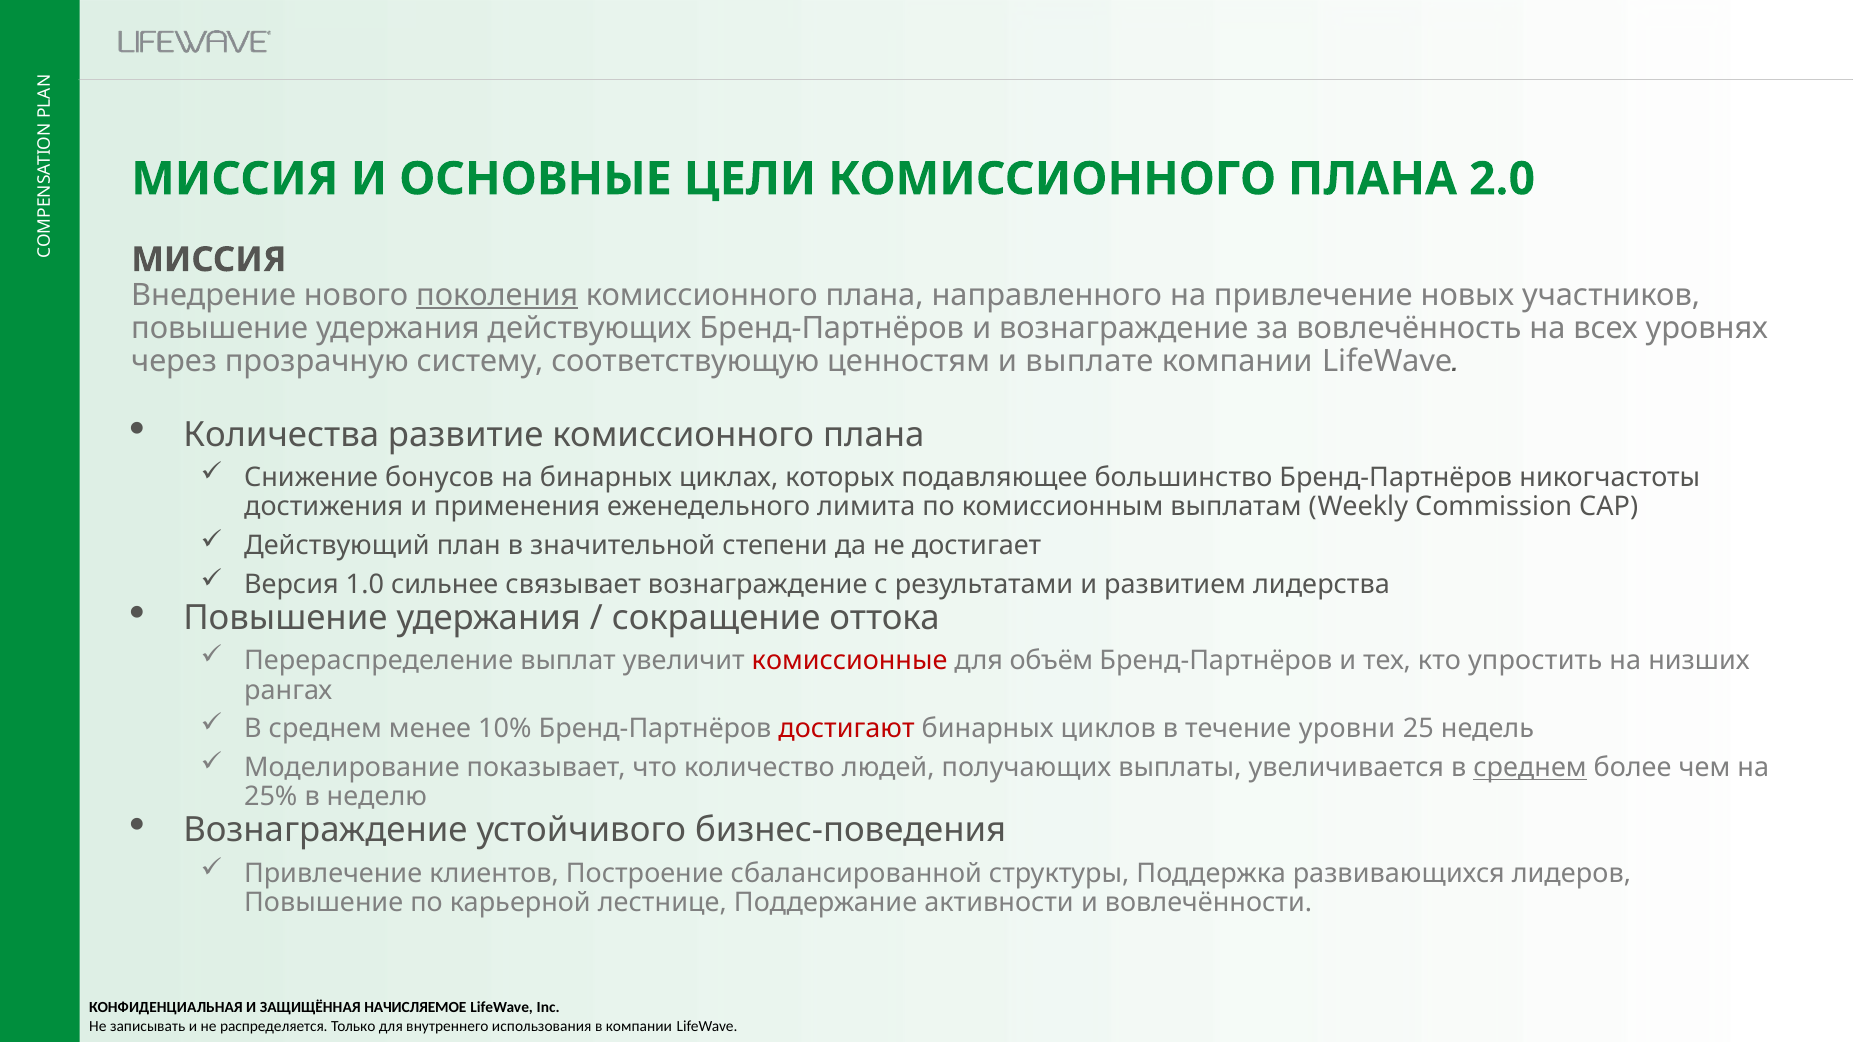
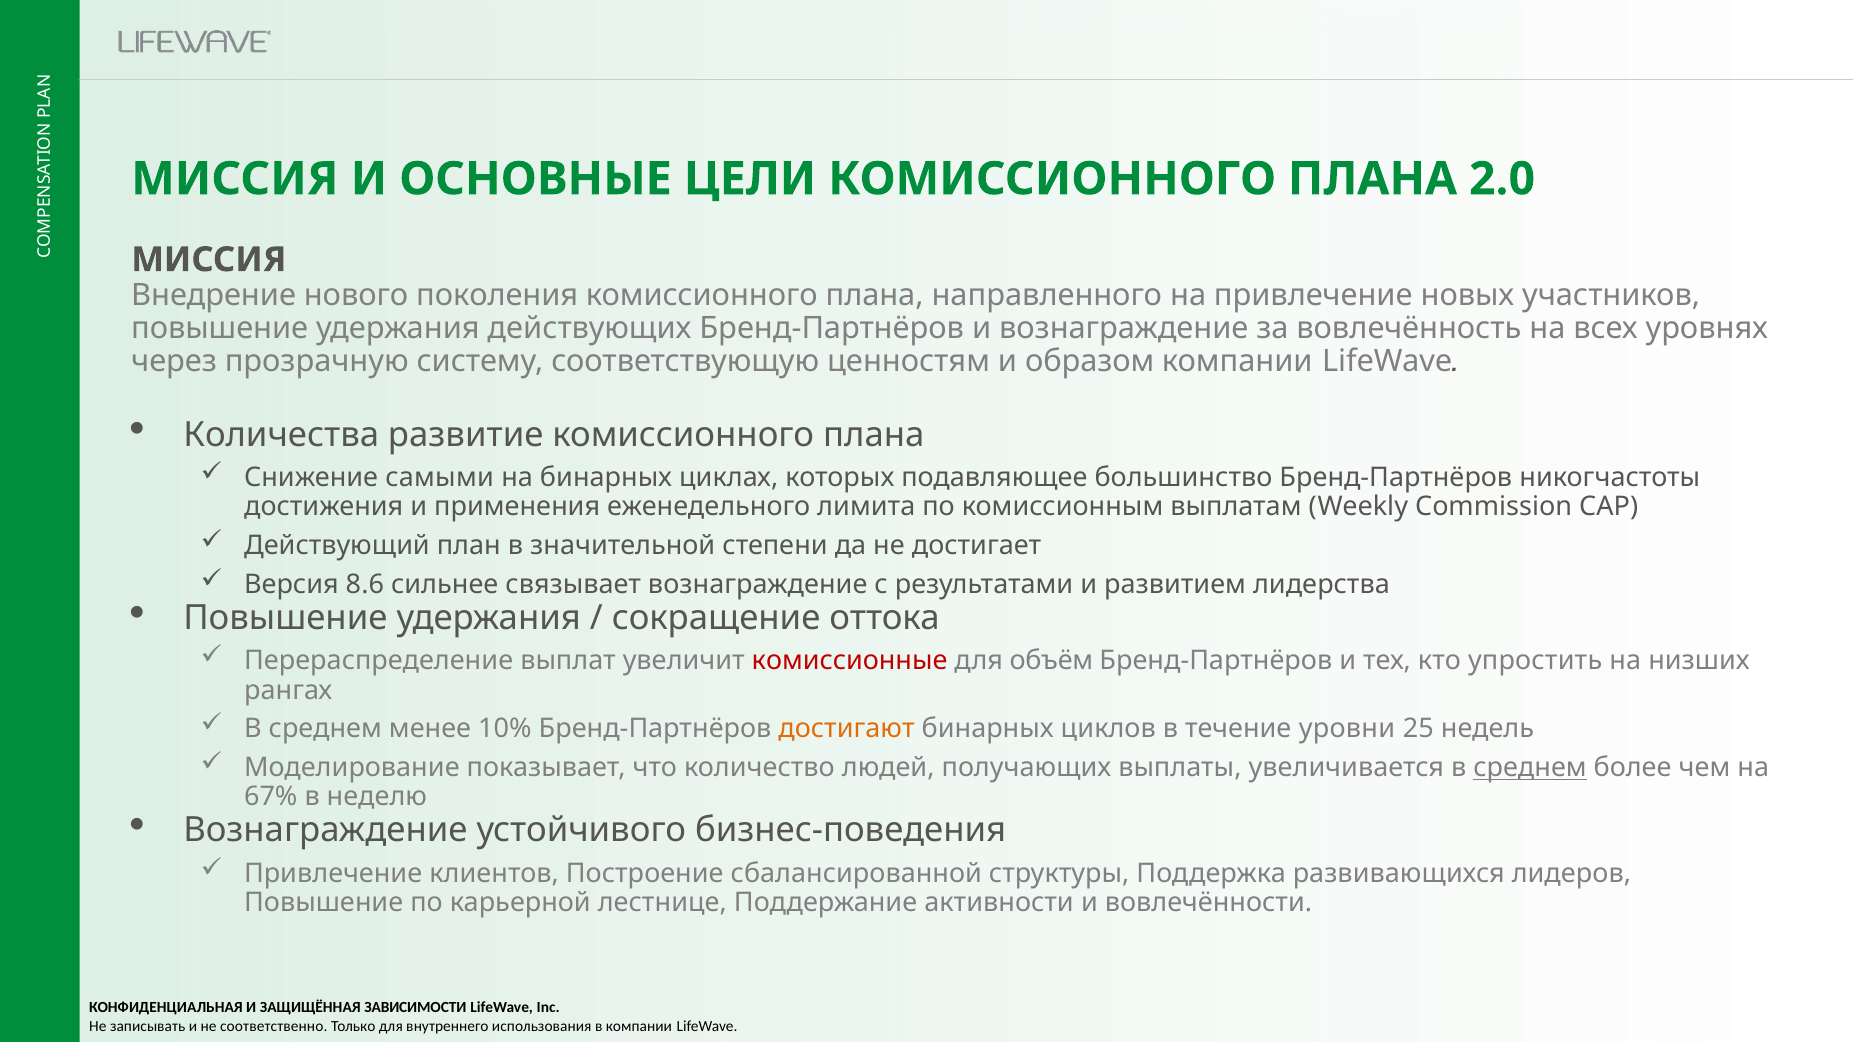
поколения underline: present -> none (497, 295)
выплате: выплате -> образом (1090, 362)
бонусов: бонусов -> самыми (440, 478)
1.0: 1.0 -> 8.6 (365, 585)
достигают colour: red -> orange (847, 729)
25%: 25% -> 67% (271, 797)
НАЧИСЛЯЕМОЕ: НАЧИСЛЯЕМОЕ -> ЗАВИСИМОСТИ (415, 1008)
распределяется: распределяется -> соответственно (274, 1027)
